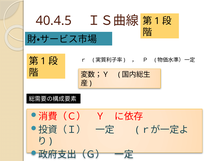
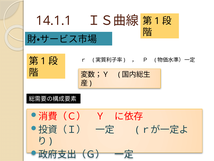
40.4.5: 40.4.5 -> 14.1.1 (54, 21)
